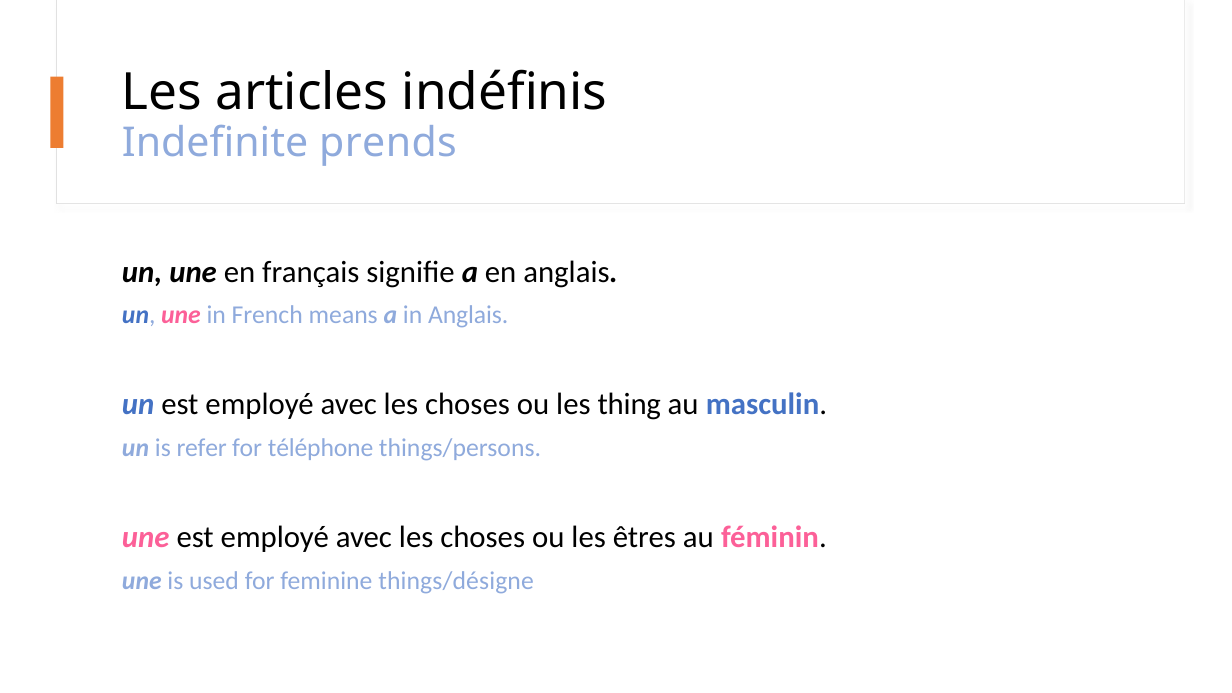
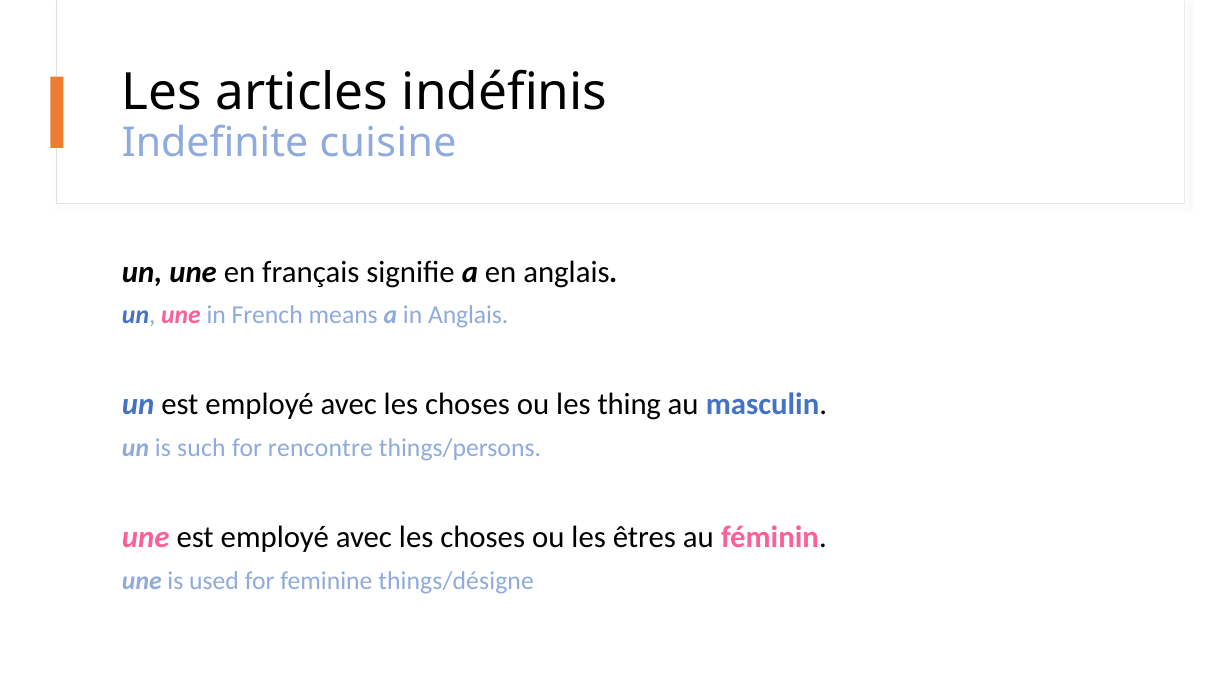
prends: prends -> cuisine (388, 142)
refer: refer -> such (201, 448)
téléphone: téléphone -> rencontre (320, 448)
